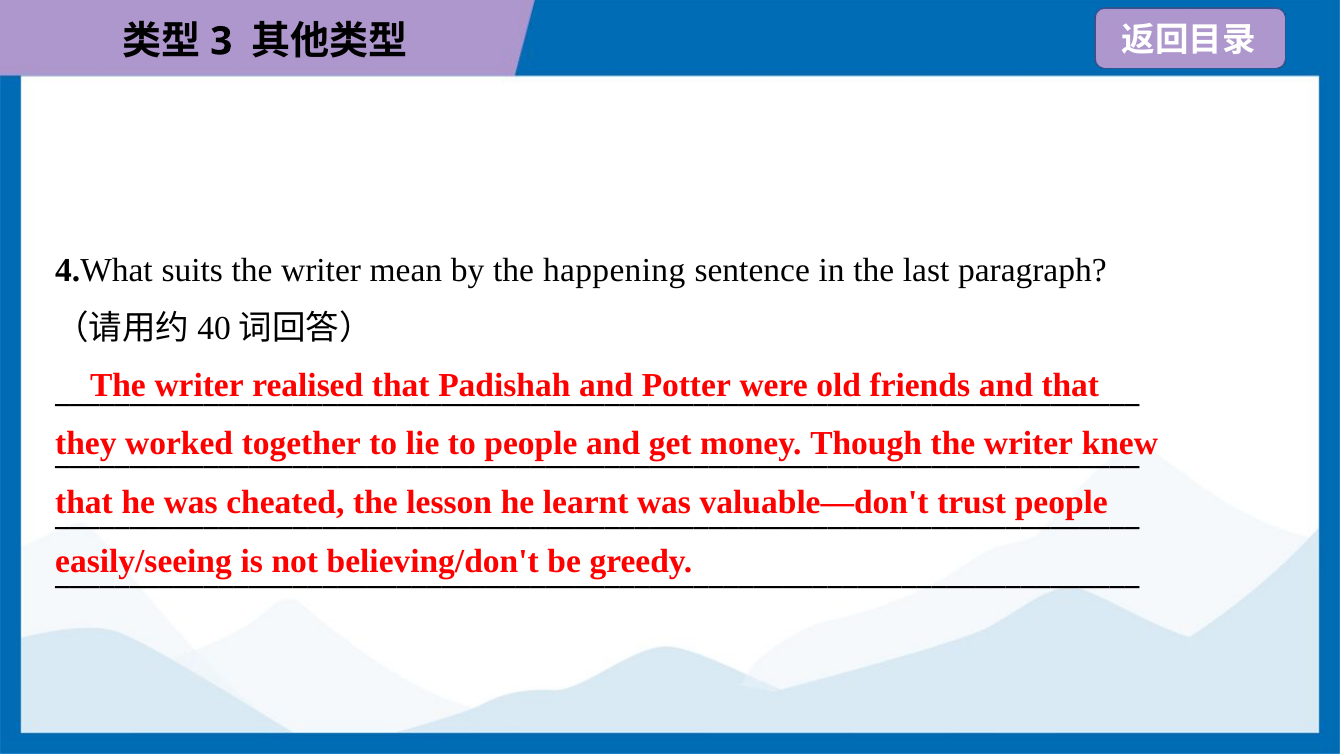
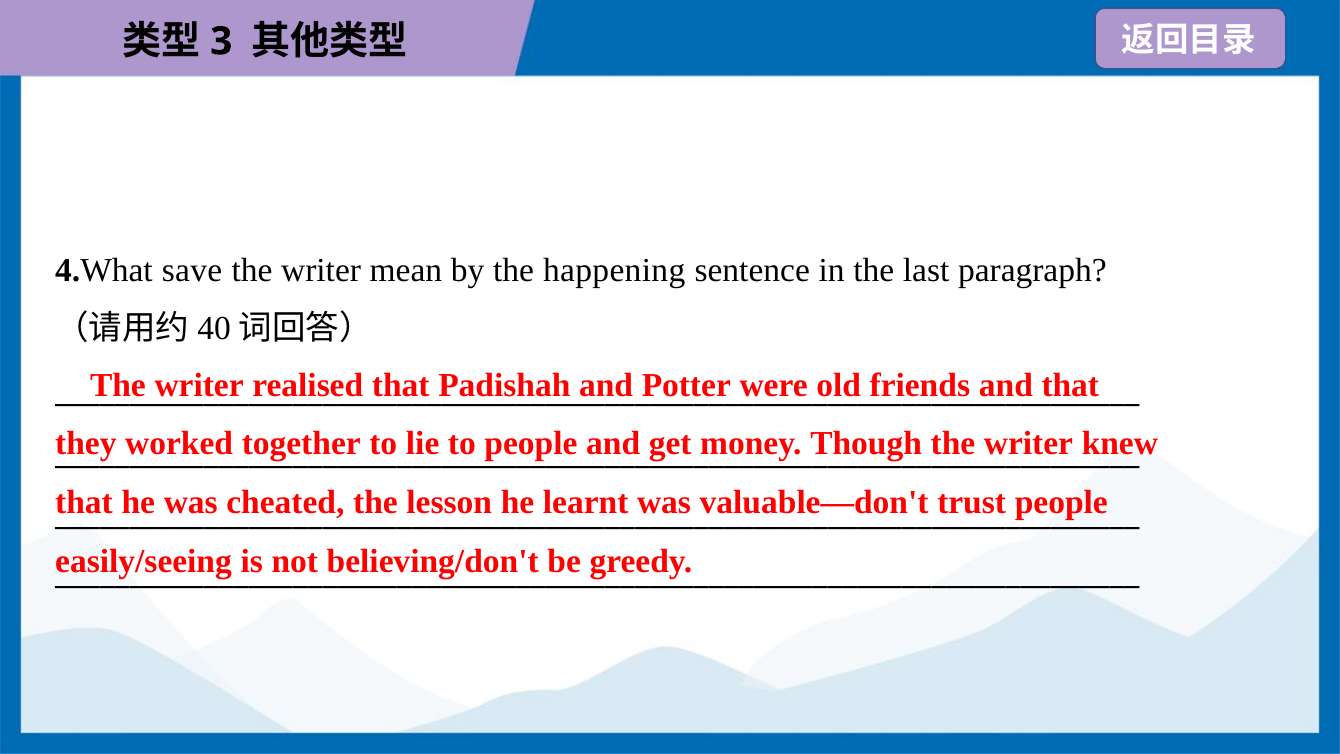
suits: suits -> save (192, 270)
